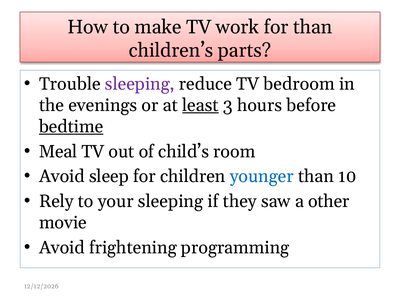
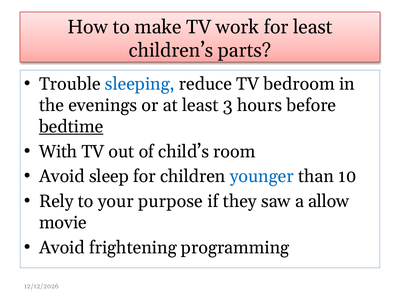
for than: than -> least (313, 27)
sleeping colour: purple -> blue (140, 84)
least underline: present -> none (200, 105)
Meal: Meal -> With (58, 151)
your sleeping: sleeping -> purpose (171, 201)
other: other -> allow (329, 201)
